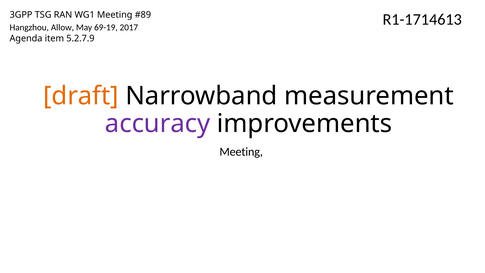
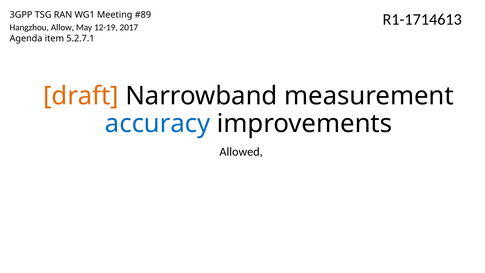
69-19: 69-19 -> 12-19 (106, 28)
5.2.7.9: 5.2.7.9 -> 5.2.7.1 (80, 38)
accuracy colour: purple -> blue (158, 124)
Meeting: Meeting -> Allowed (241, 152)
